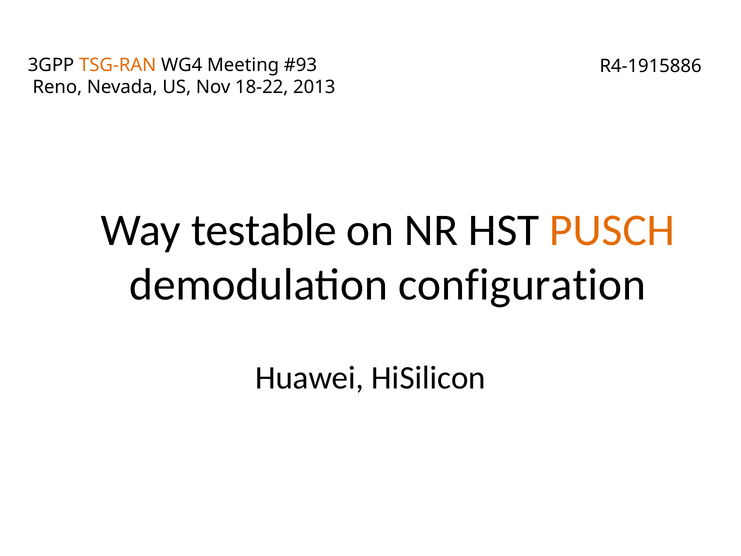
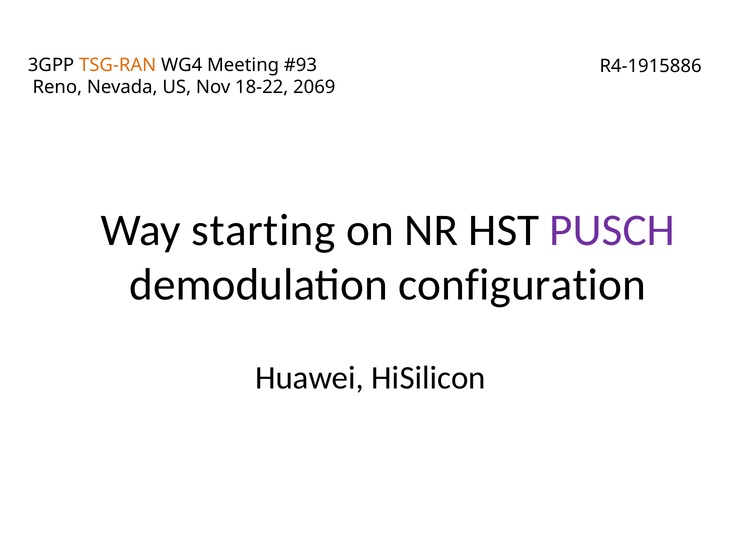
2013: 2013 -> 2069 (314, 87)
testable: testable -> starting (263, 230)
PUSCH colour: orange -> purple (612, 230)
